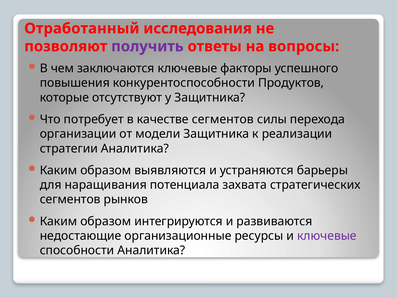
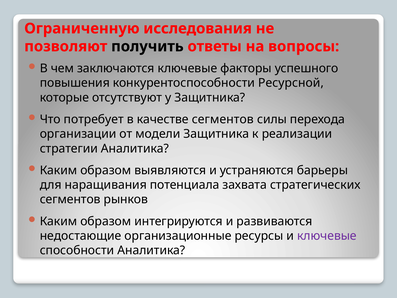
Отработанный: Отработанный -> Ограниченную (82, 28)
получить colour: purple -> black (147, 46)
Продуктов: Продуктов -> Ресурсной (291, 83)
